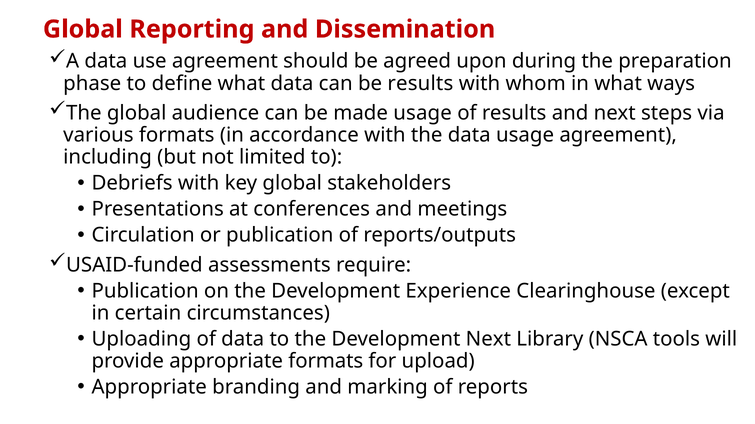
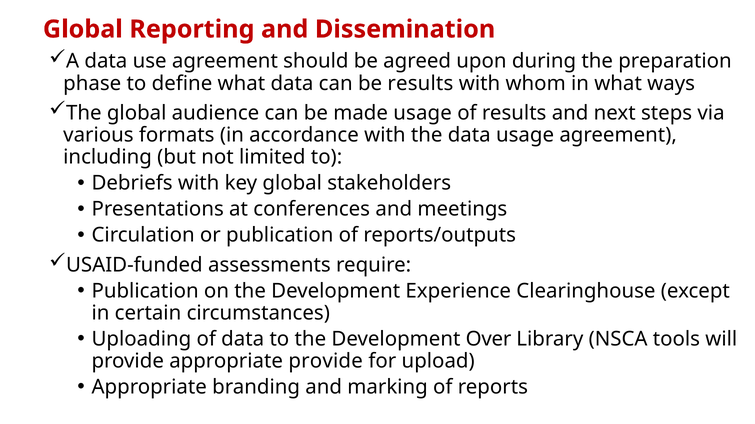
Development Next: Next -> Over (488, 339)
appropriate formats: formats -> provide (326, 362)
